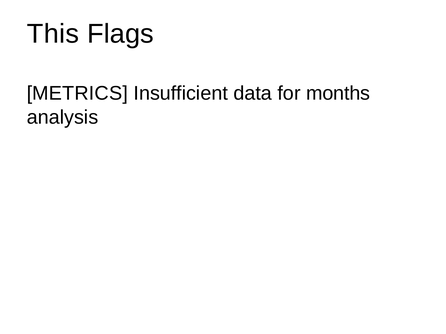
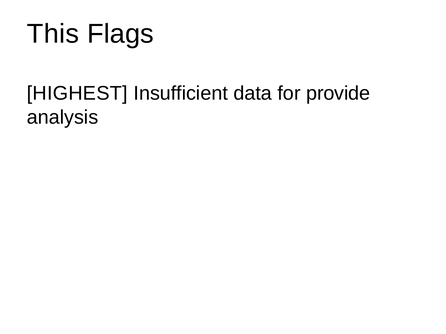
METRICS: METRICS -> HIGHEST (77, 94)
months: months -> provide (338, 94)
